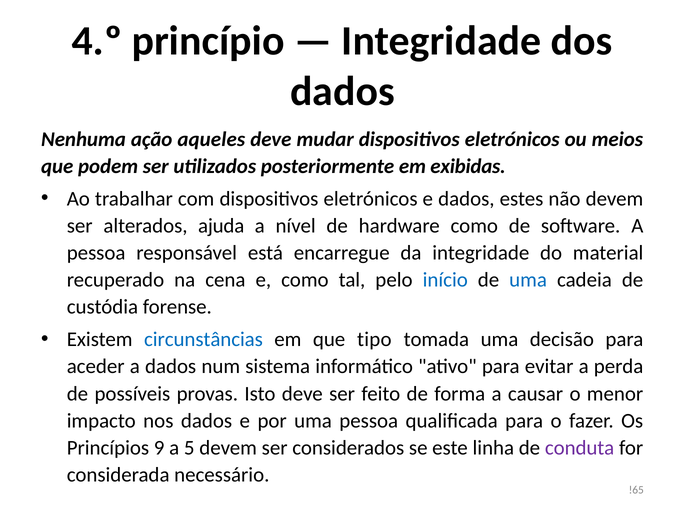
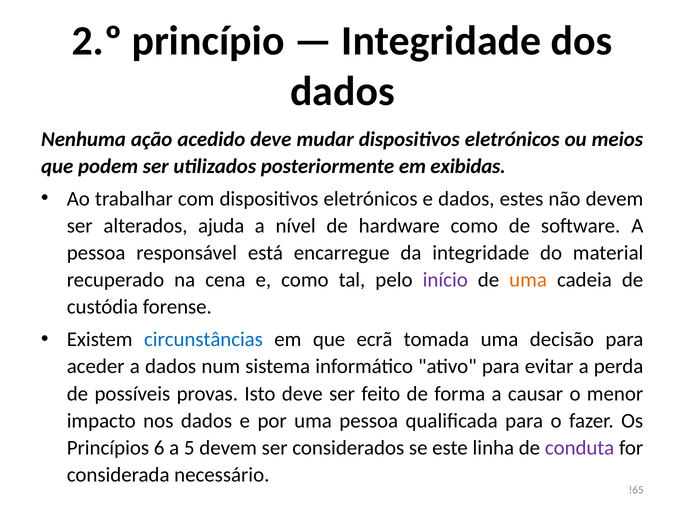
4.º: 4.º -> 2.º (97, 41)
aqueles: aqueles -> acedido (211, 139)
início colour: blue -> purple (445, 280)
uma colour: blue -> orange (528, 280)
tipo: tipo -> ecrã (375, 340)
9: 9 -> 6 (159, 448)
